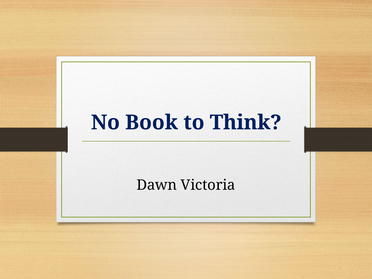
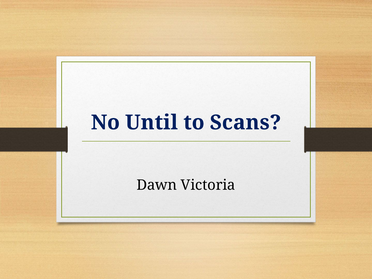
Book: Book -> Until (152, 123)
Think: Think -> Scans (245, 123)
